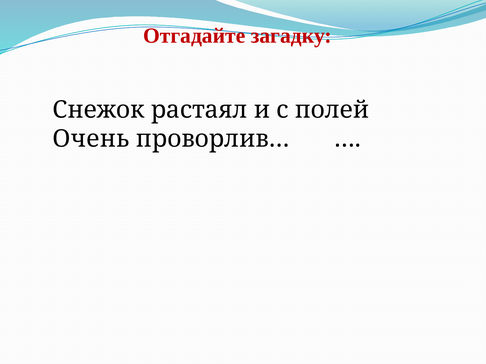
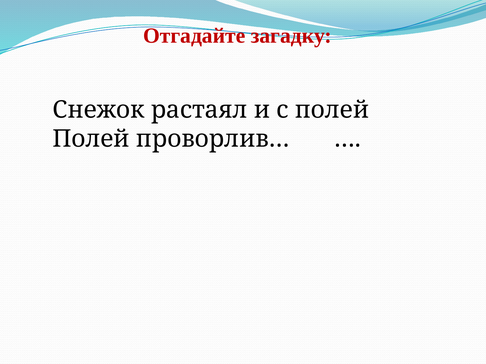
Очень: Очень -> Полей (91, 139)
